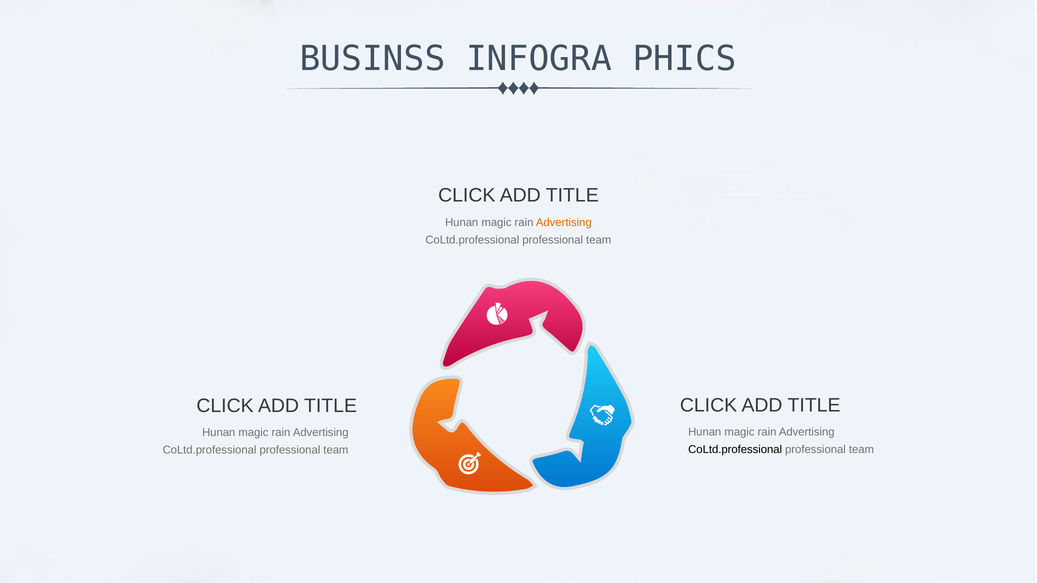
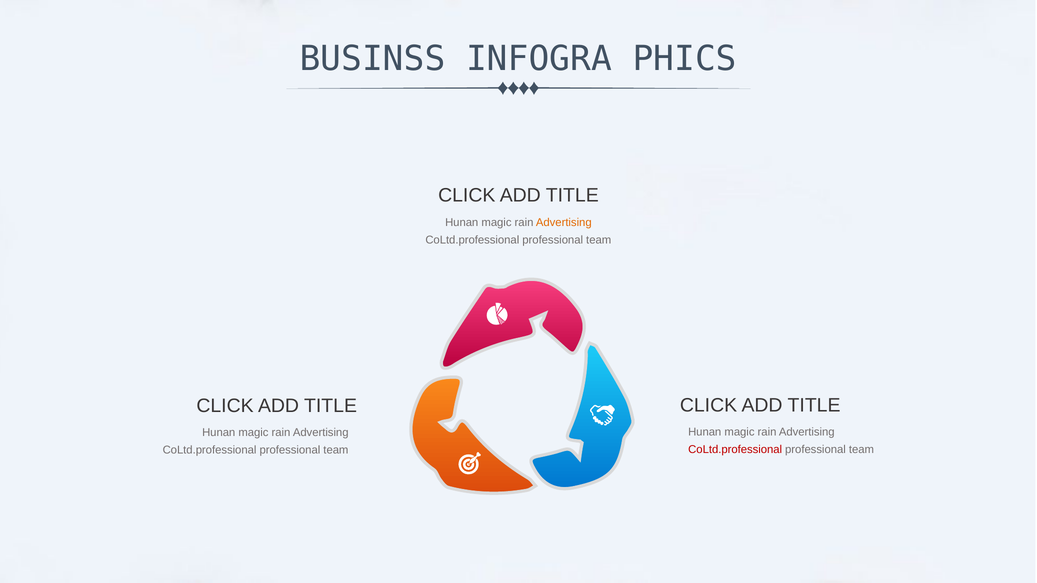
CoLtd.professional colour: black -> red (735, 450)
